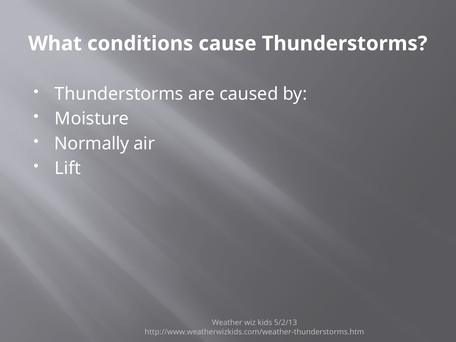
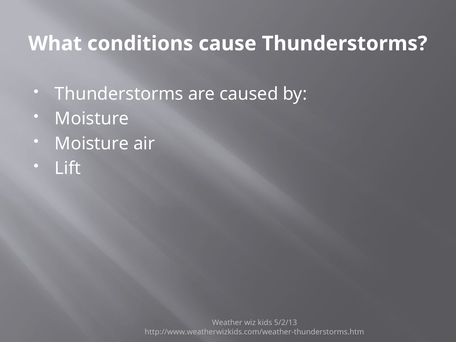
Normally: Normally -> Moisture (92, 144)
